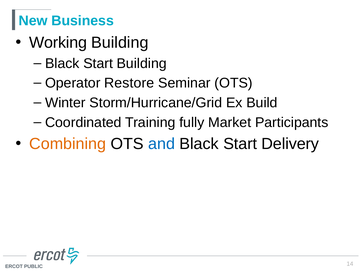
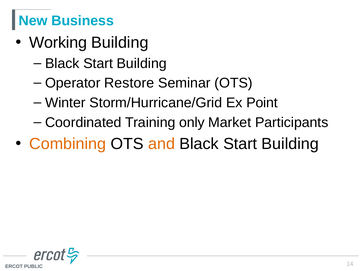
Build: Build -> Point (262, 103)
fully: fully -> only (192, 123)
and colour: blue -> orange (162, 144)
Delivery: Delivery -> Building (290, 144)
